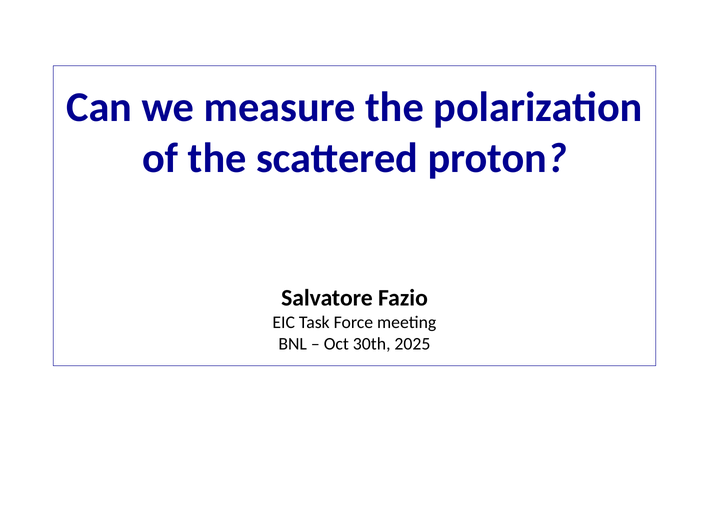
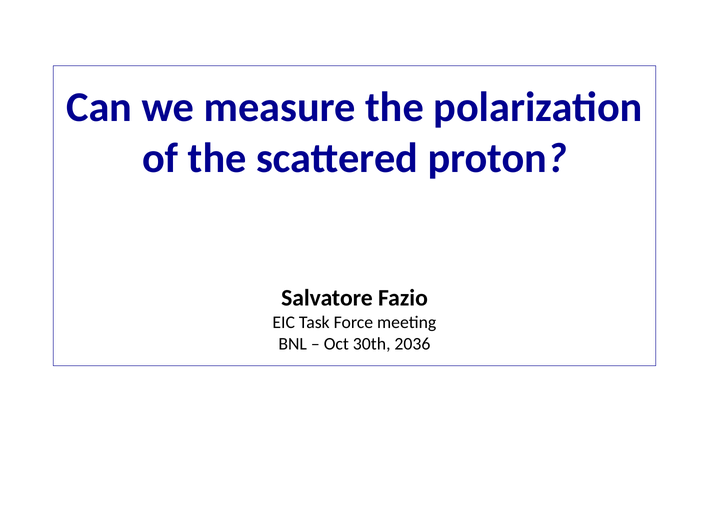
2025: 2025 -> 2036 (412, 344)
